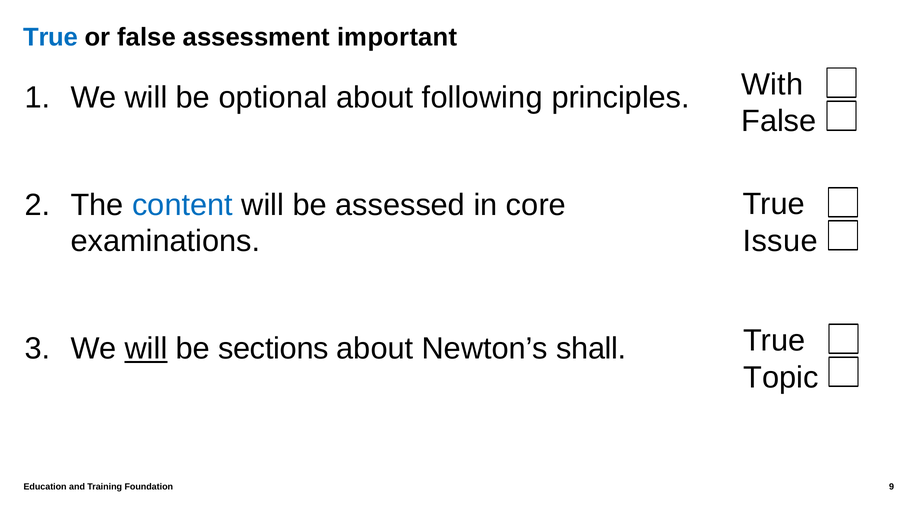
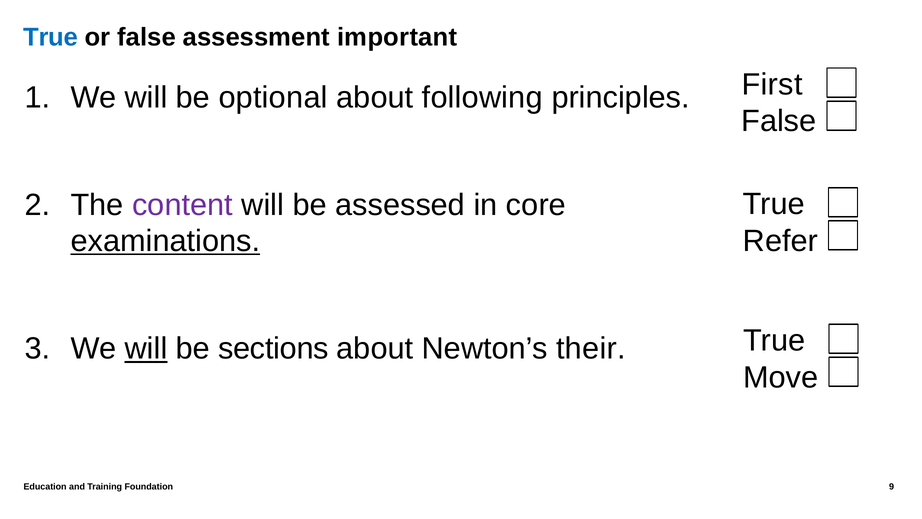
With: With -> First (772, 84)
content colour: blue -> purple (182, 205)
examinations underline: none -> present (165, 241)
Issue: Issue -> Refer (780, 241)
shall: shall -> their (591, 348)
Topic: Topic -> Move (781, 377)
